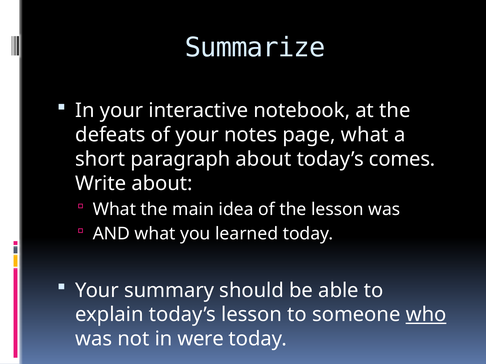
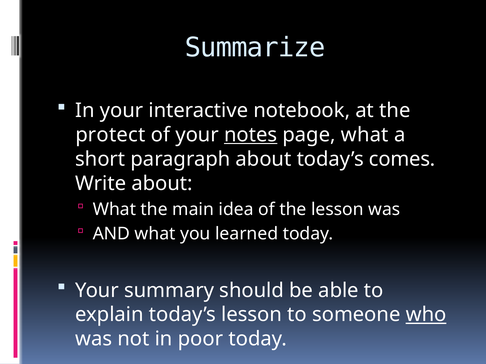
defeats: defeats -> protect (110, 135)
notes underline: none -> present (251, 135)
were: were -> poor (200, 339)
